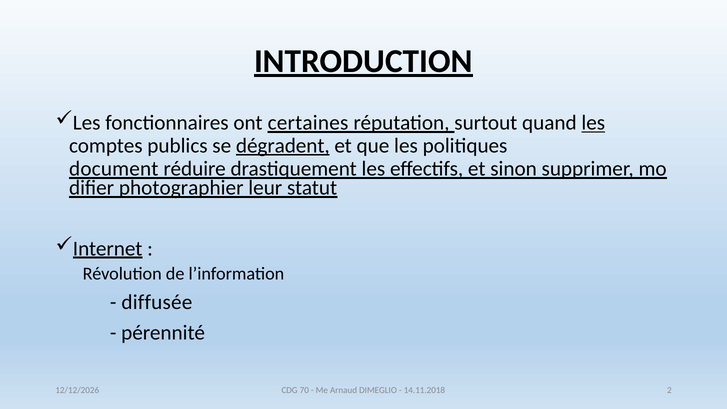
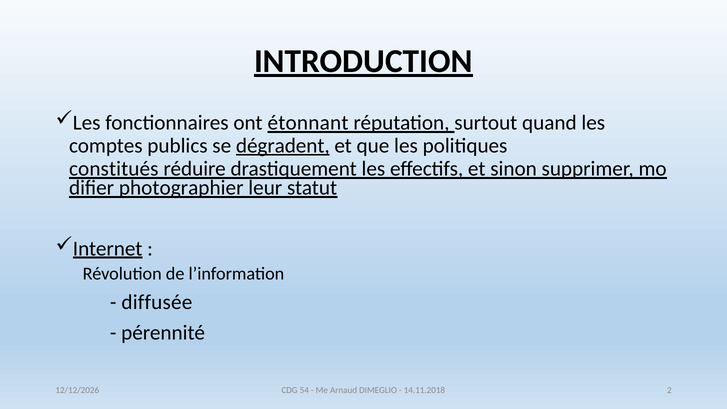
certaines: certaines -> étonnant (308, 123)
les underline: present -> none (593, 123)
document: document -> constitués (114, 169)
70: 70 -> 54 (304, 390)
